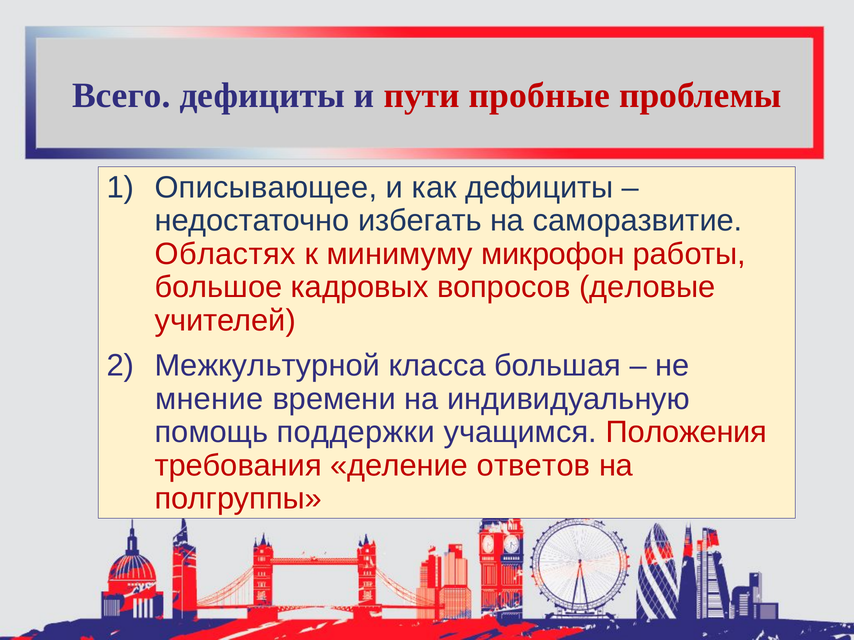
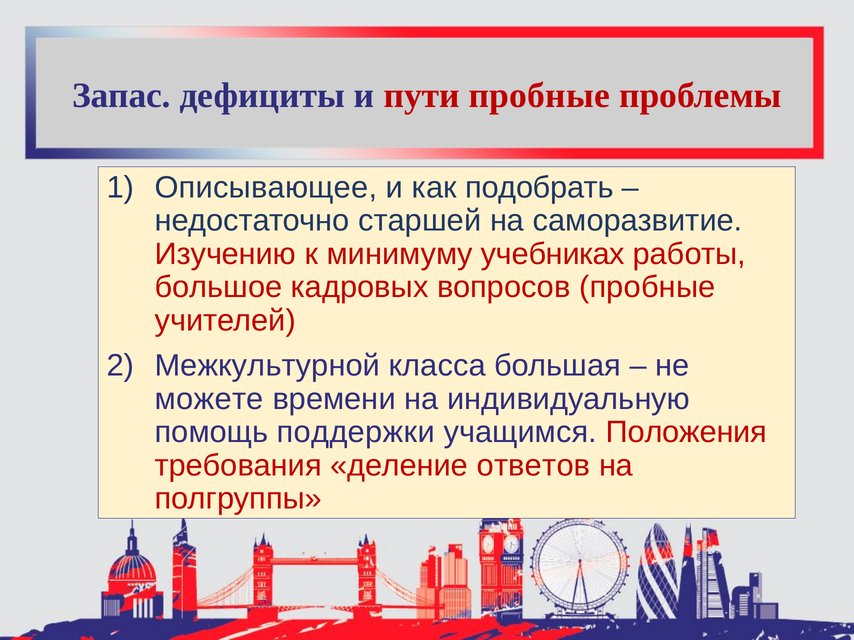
Всего: Всего -> Запас (121, 96)
как дефициты: дефициты -> подобрать (539, 188)
избегать: избегать -> старшей (420, 221)
Областях: Областях -> Изучению (225, 254)
микрофон: микрофон -> учебниках (553, 254)
вопросов деловые: деловые -> пробные (647, 288)
мнение: мнение -> можете (209, 399)
